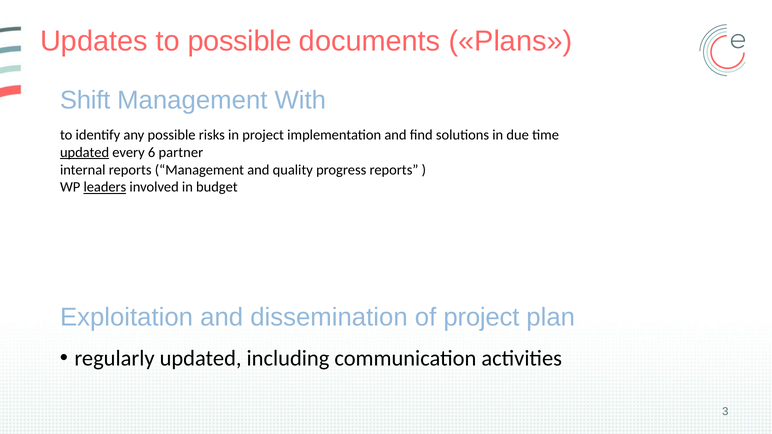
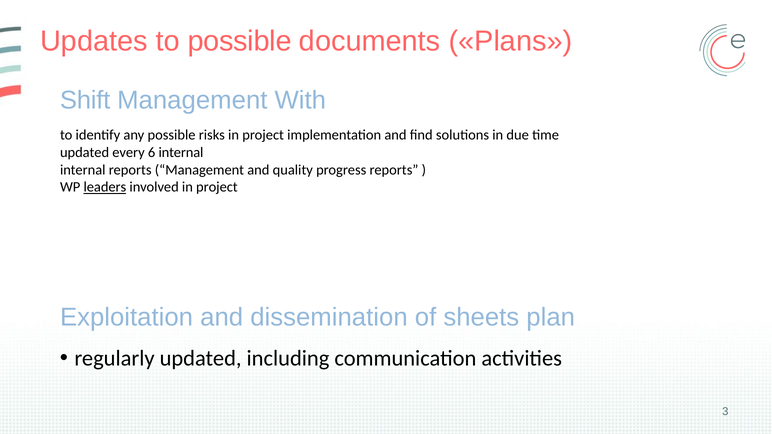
updated underline: present -> none (85, 153)
6 partner: partner -> internal (181, 153)
involved in budget: budget -> project (217, 187)
of project: project -> sheets (481, 317)
